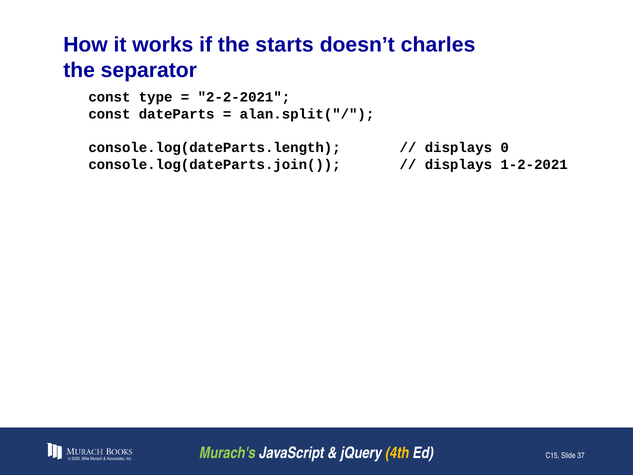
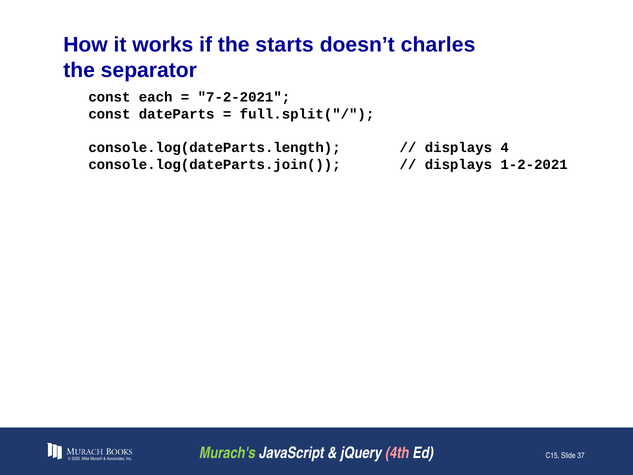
type: type -> each (156, 97)
2-2-2021: 2-2-2021 -> 7-2-2021 (244, 97)
alan.split("/: alan.split("/ -> full.split("/ (307, 114)
0: 0 -> 4 (505, 148)
4th colour: yellow -> pink (397, 453)
